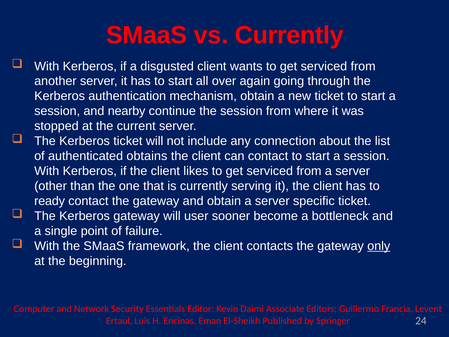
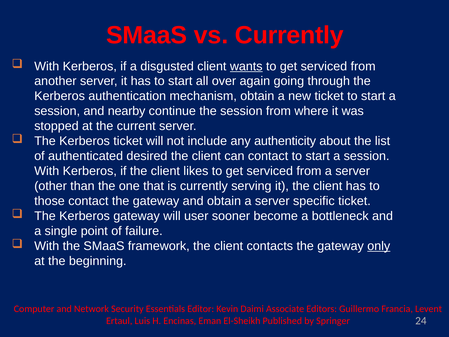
wants underline: none -> present (246, 66)
connection: connection -> authenticity (285, 141)
obtains: obtains -> desired (147, 156)
ready: ready -> those (50, 201)
